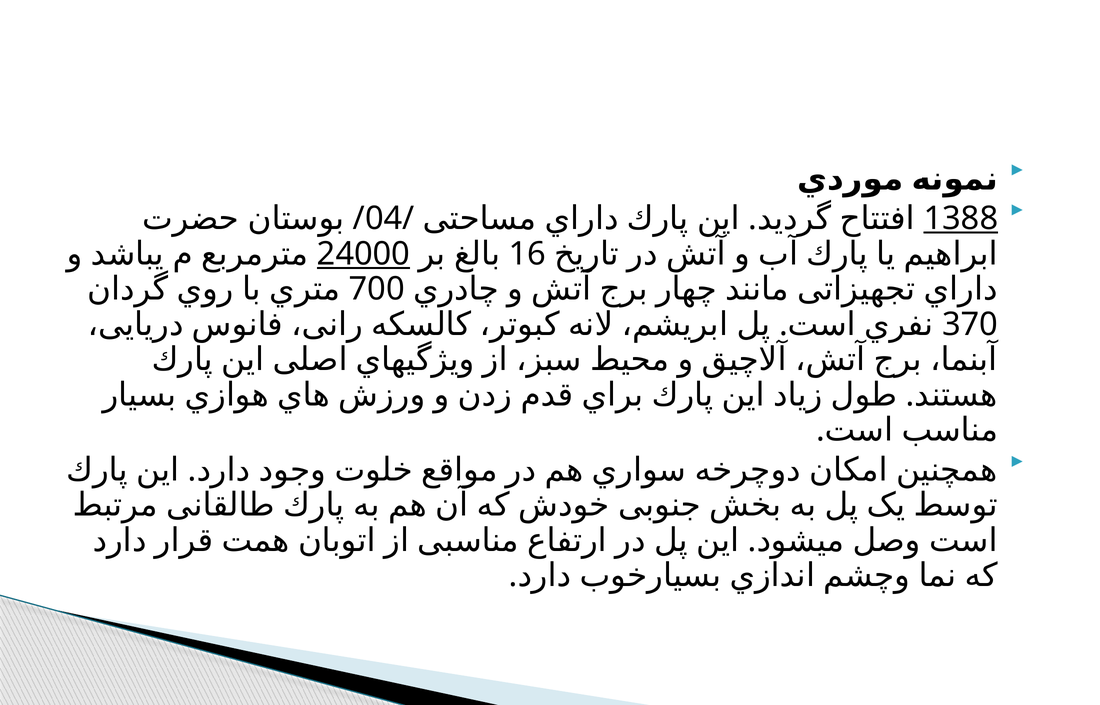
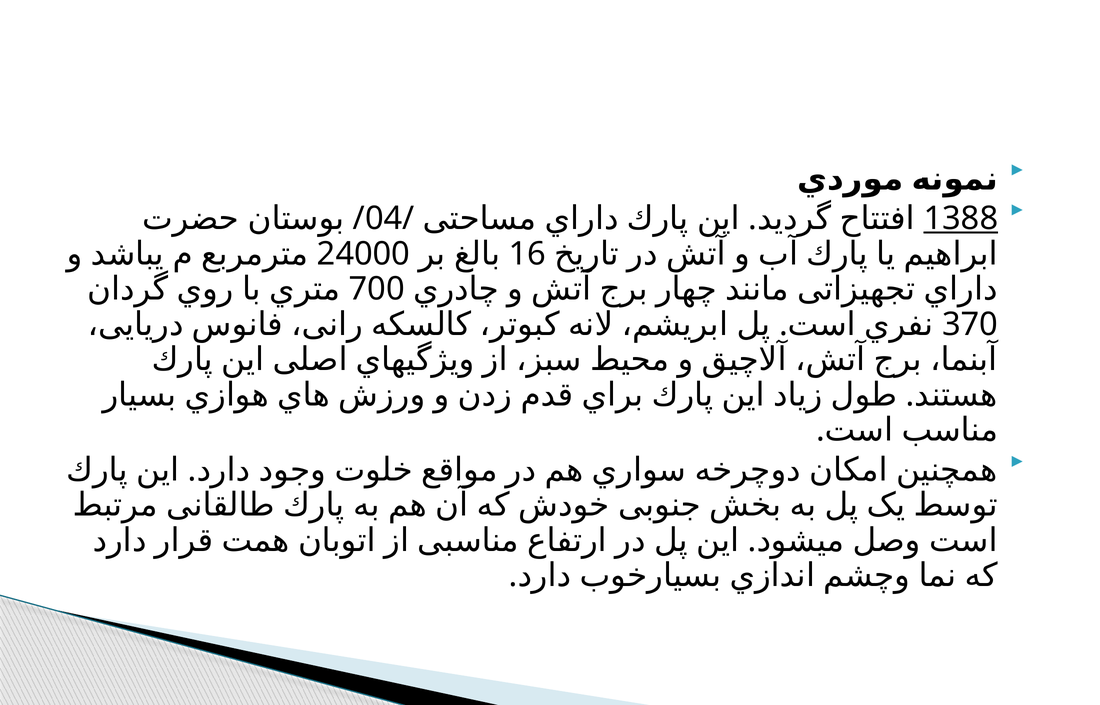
24000 underline: present -> none (364, 254)
